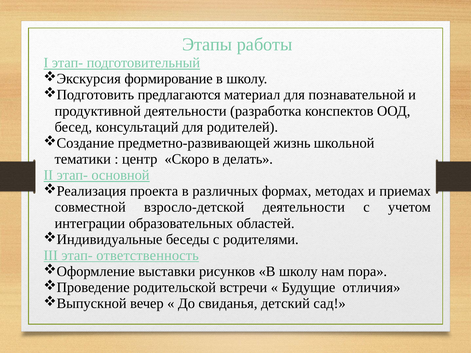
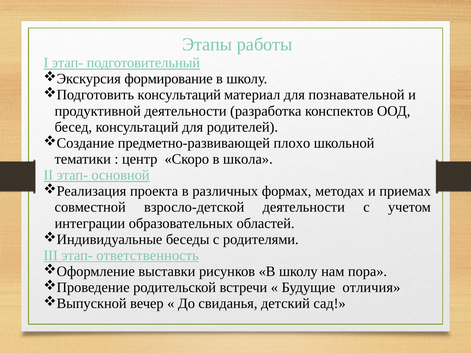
предлагаются: предлагаются -> консультаций (179, 95)
жизнь: жизнь -> плохо (292, 143)
делать: делать -> школа (248, 159)
